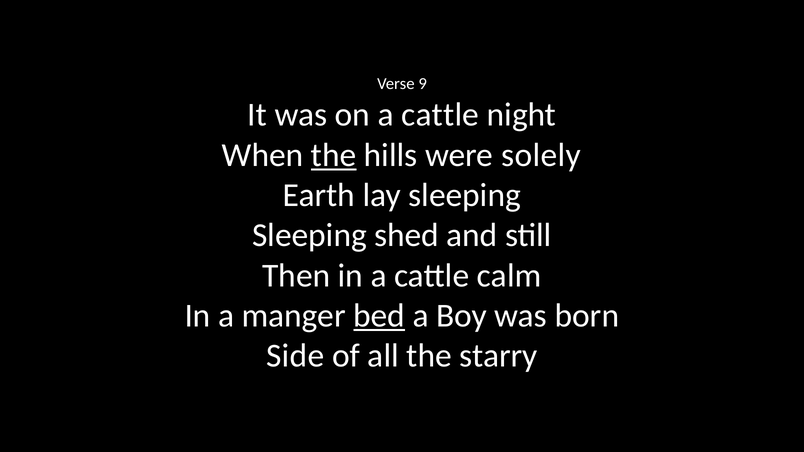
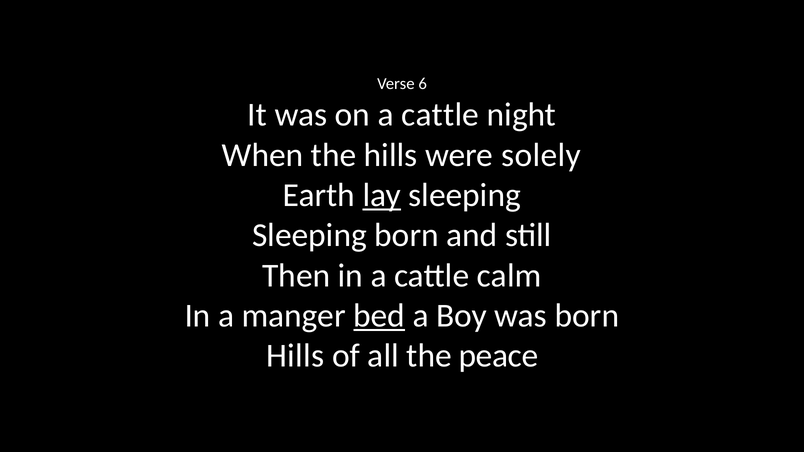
9: 9 -> 6 (423, 84)
the underline: present -> none (334, 155)
lay underline: none -> present (382, 195)
Sleeping shed: shed -> born (407, 236)
Side: Side -> Hills (295, 356)
starry: starry -> peace (499, 356)
